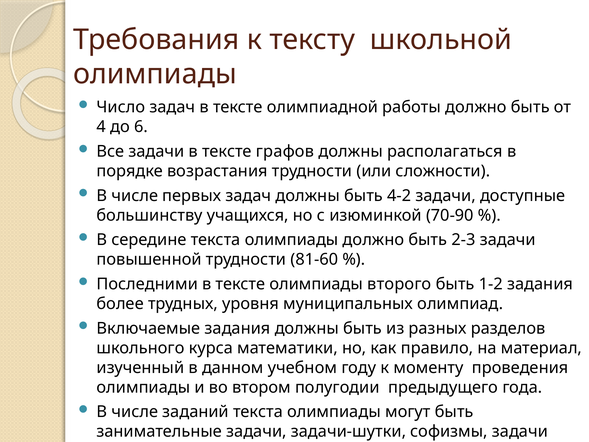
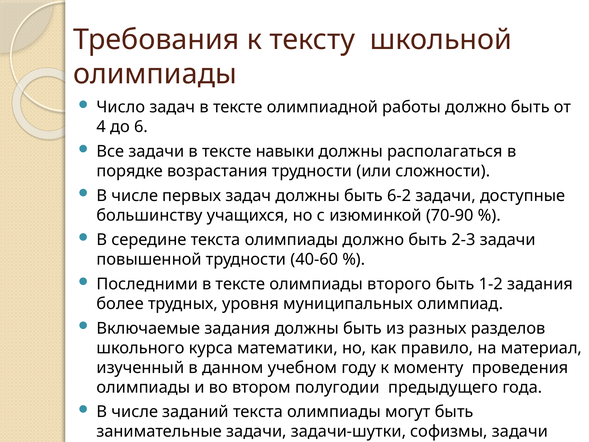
графов: графов -> навыки (285, 151)
4-2: 4-2 -> 6-2 (399, 196)
81-60: 81-60 -> 40-60 (314, 259)
